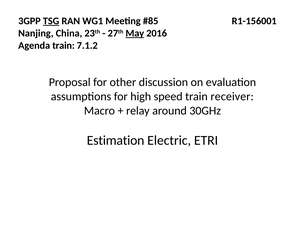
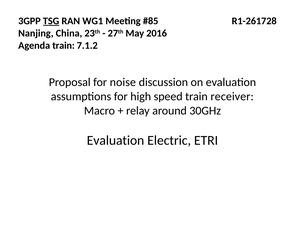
R1-156001: R1-156001 -> R1-261728 (254, 21)
May underline: present -> none (135, 33)
other: other -> noise (123, 82)
Estimation: Estimation -> Evaluation (116, 140)
